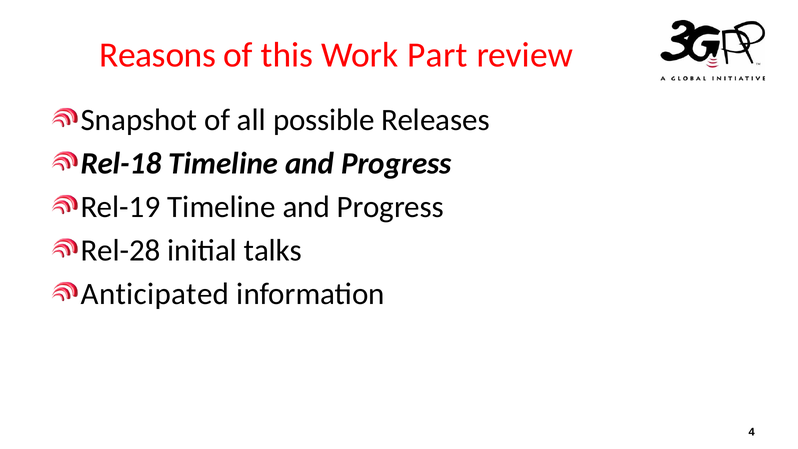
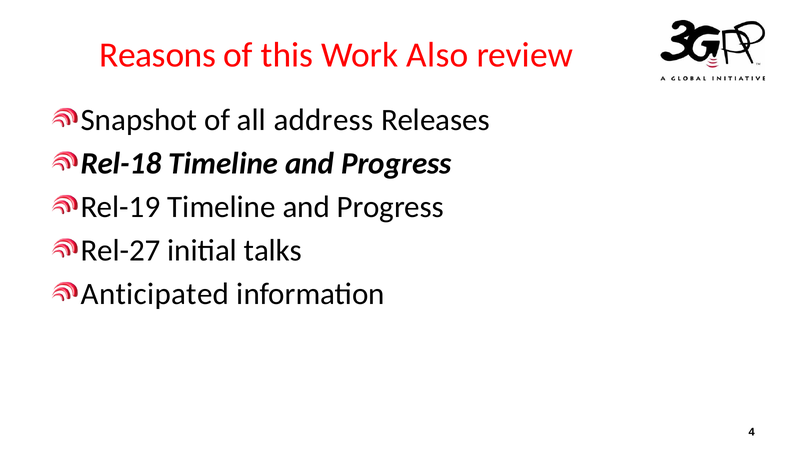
Part: Part -> Also (437, 55)
possible: possible -> address (324, 120)
Rel-28: Rel-28 -> Rel-27 (121, 250)
